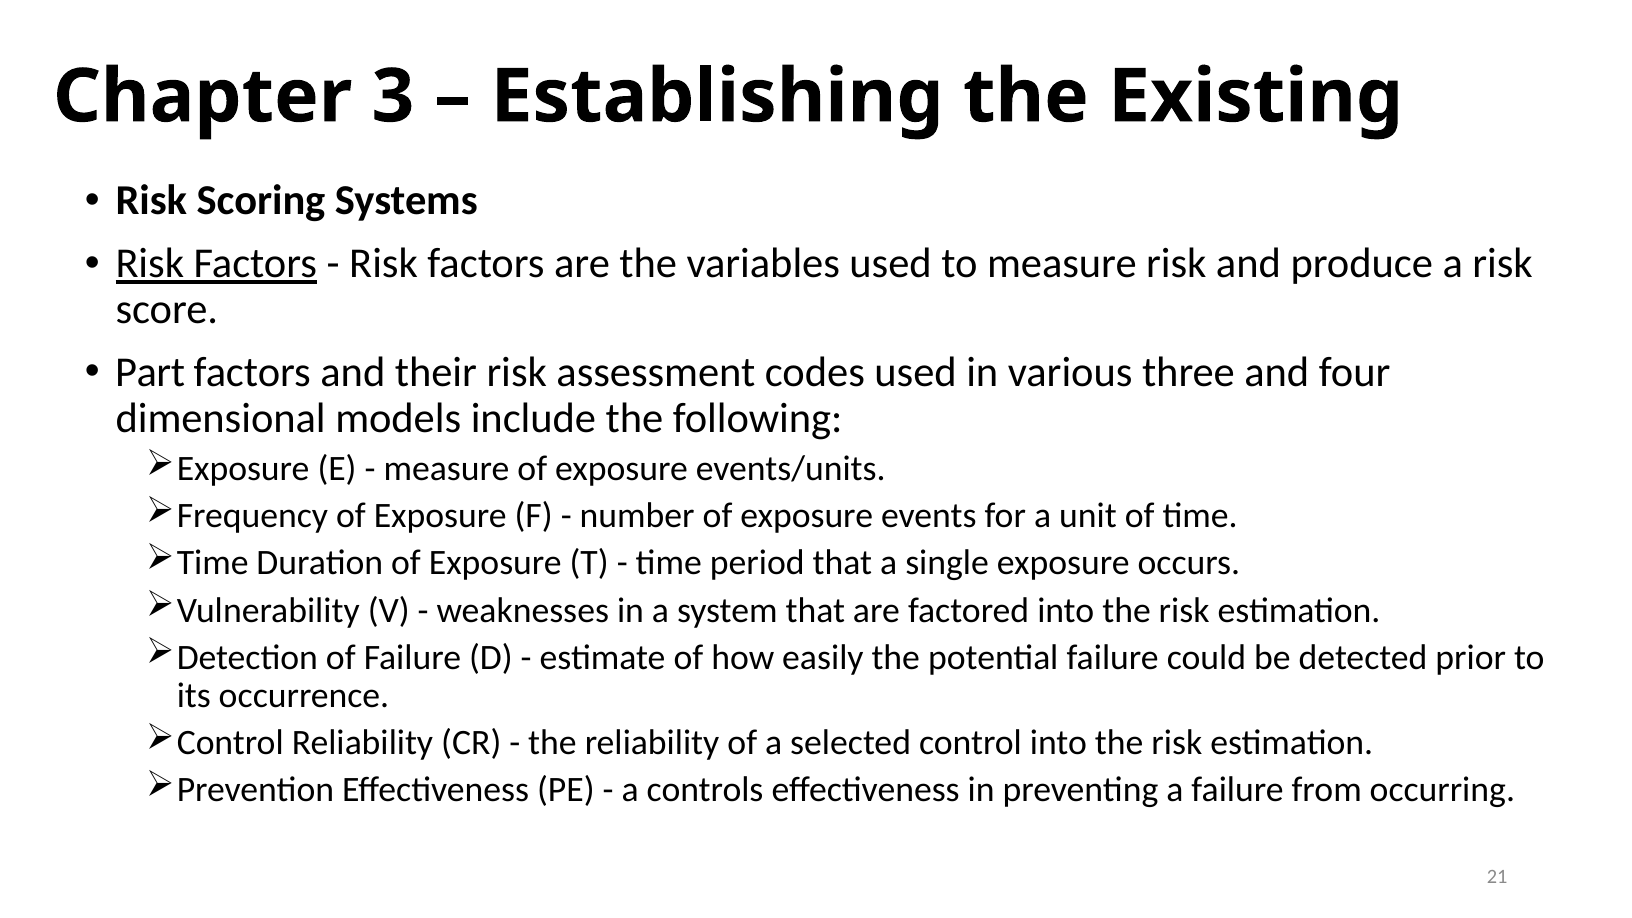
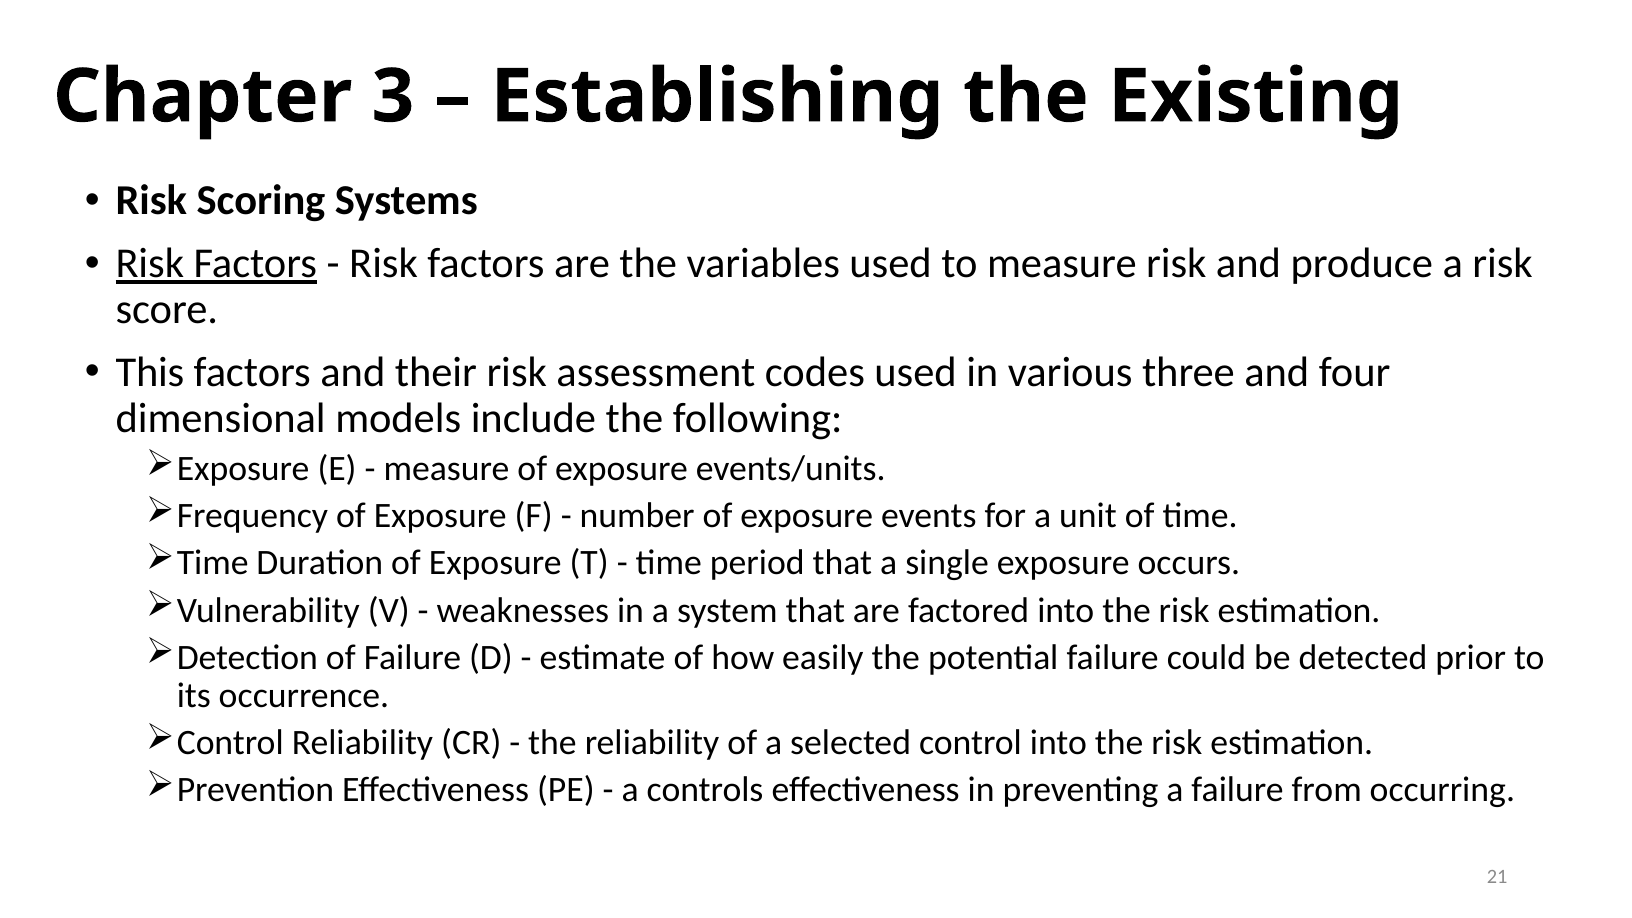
Part: Part -> This (150, 373)
